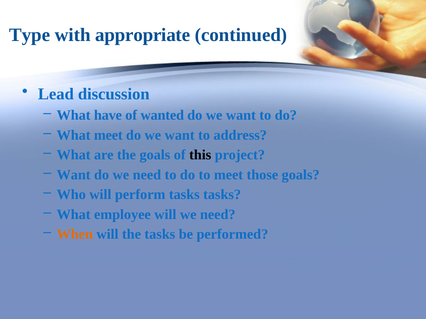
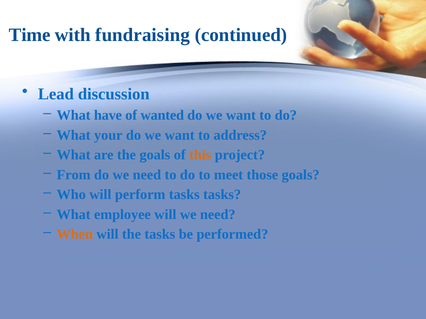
Type: Type -> Time (30, 35)
appropriate: appropriate -> fundraising (143, 35)
What meet: meet -> your (108, 135)
this colour: black -> orange (200, 155)
Want: Want -> From (74, 175)
